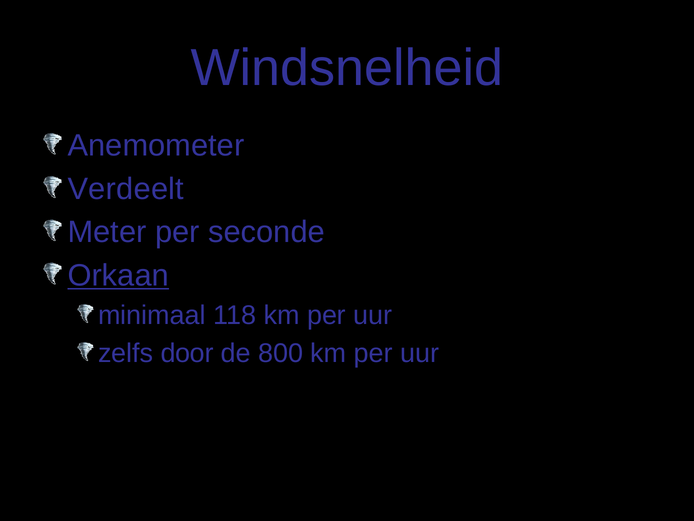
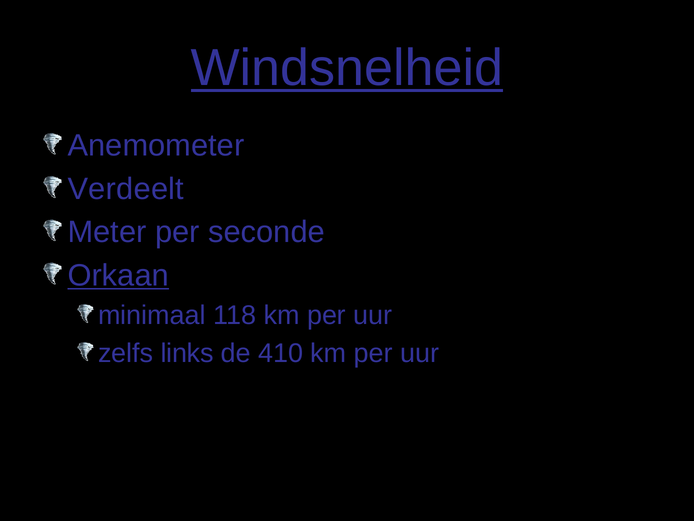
Windsnelheid underline: none -> present (347, 68)
door: door -> links (187, 353)
800: 800 -> 410 (281, 353)
